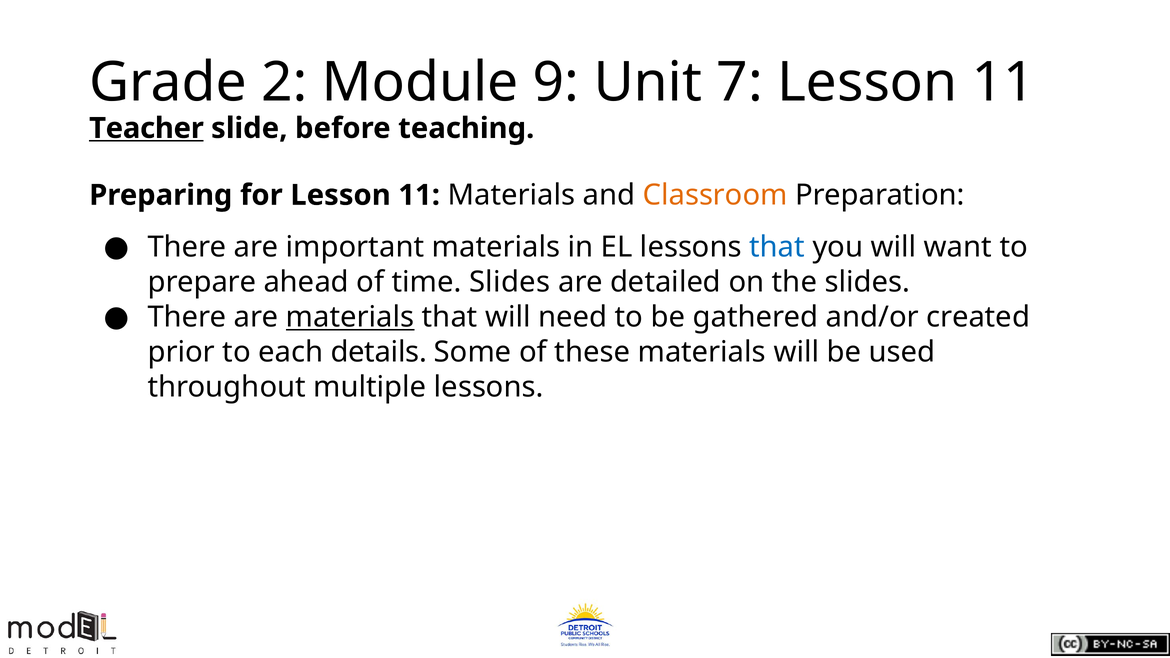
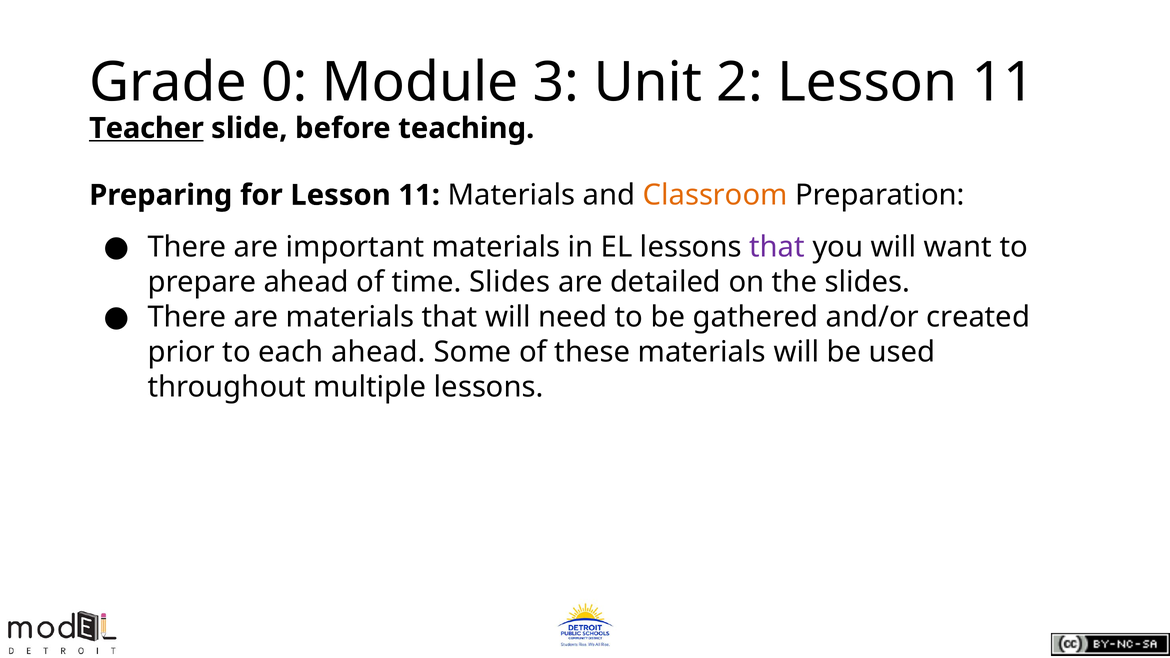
2: 2 -> 0 (284, 83)
9: 9 -> 3 (556, 83)
7: 7 -> 2 (740, 83)
that colour: blue -> purple (777, 247)
materials underline: present -> none (350, 317)
each details: details -> ahead (378, 352)
